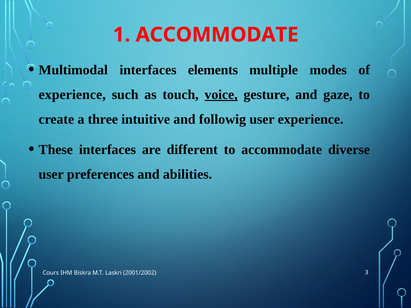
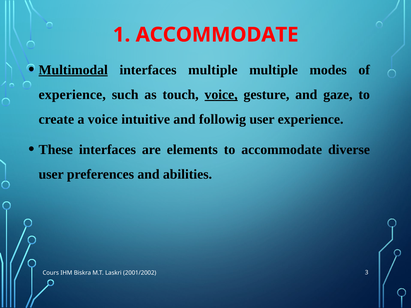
Multimodal underline: none -> present (73, 70)
interfaces elements: elements -> multiple (213, 70)
a three: three -> voice (103, 119)
different: different -> elements (192, 150)
